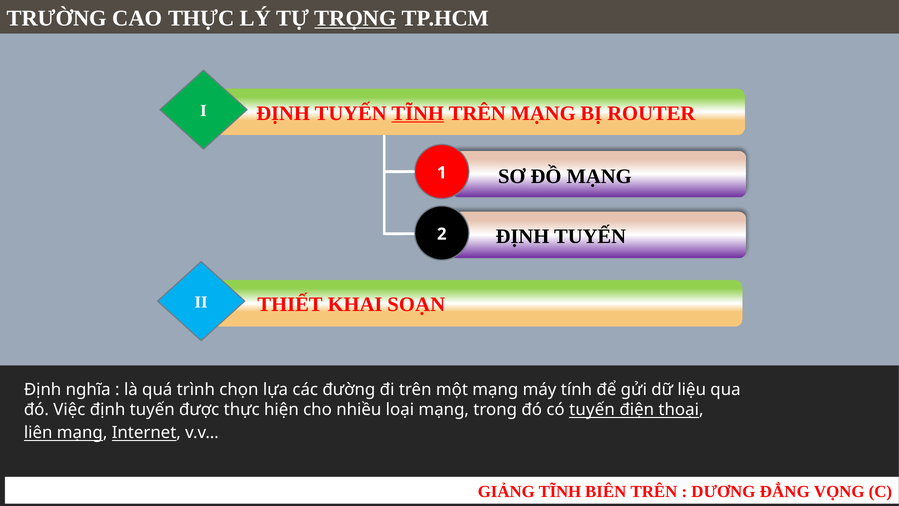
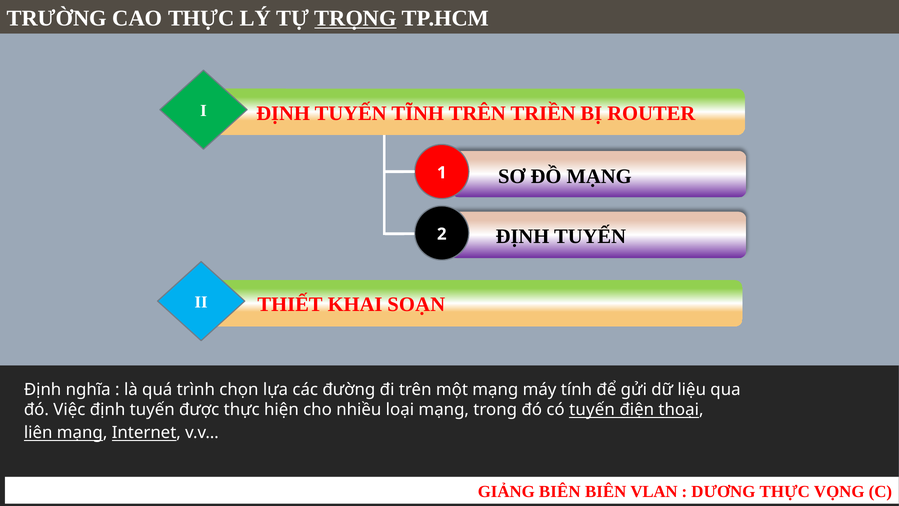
TĨNH underline: present -> none (418, 113)
TRÊN MẠNG: MẠNG -> TRIỀN (543, 113)
GIẢNG TĨNH: TĨNH -> BIÊN (560, 491)
BIÊN TRÊN: TRÊN -> VLAN (654, 491)
DƯƠNG ĐẲNG: ĐẲNG -> THỰC (785, 491)
